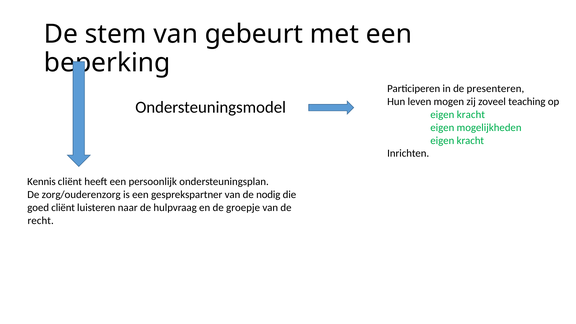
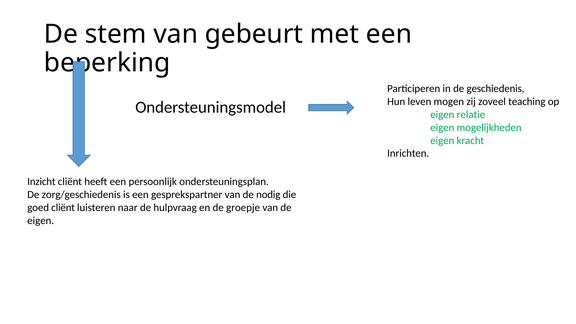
presenteren: presenteren -> geschiedenis (496, 89)
kracht: kracht -> relatie (471, 115)
Kennis: Kennis -> Inzicht (41, 182)
zorg/ouderenzorg: zorg/ouderenzorg -> zorg/geschiedenis (81, 195)
recht: recht -> eigen (41, 220)
